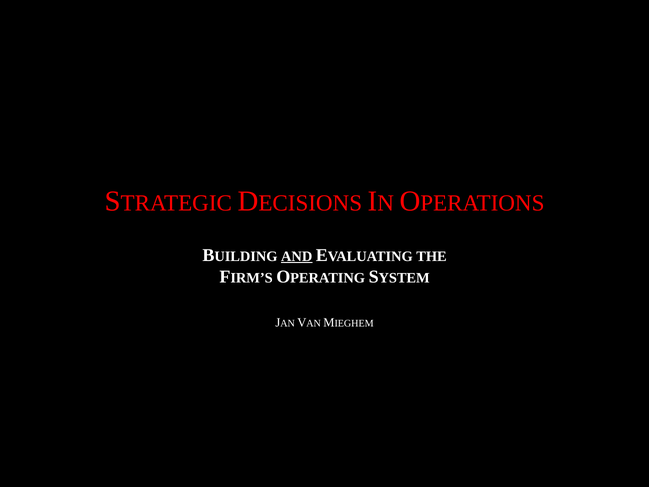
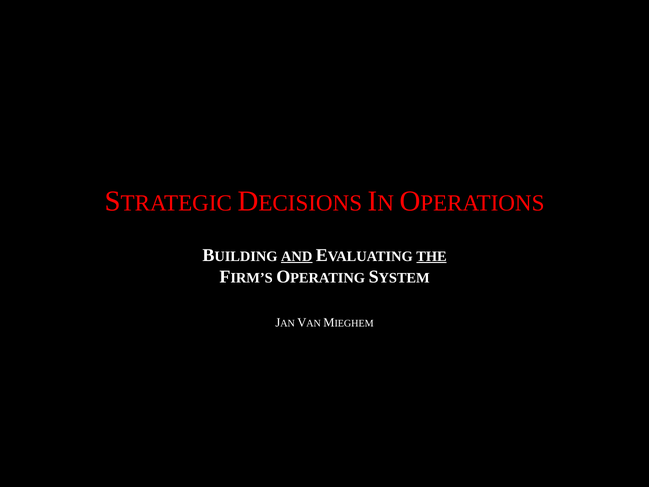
THE underline: none -> present (432, 256)
